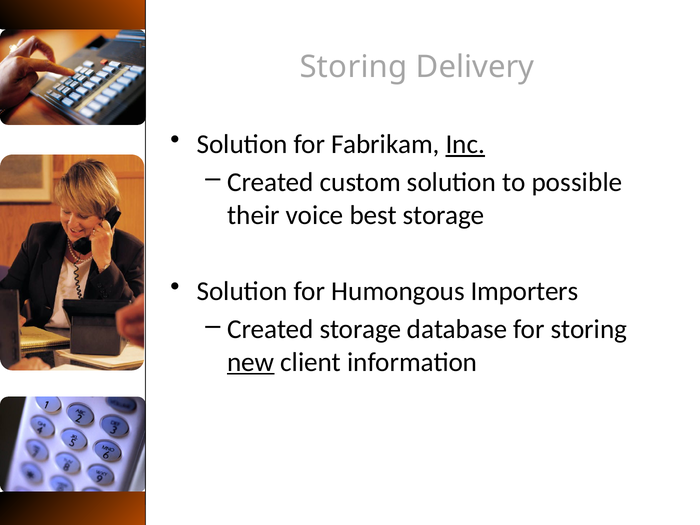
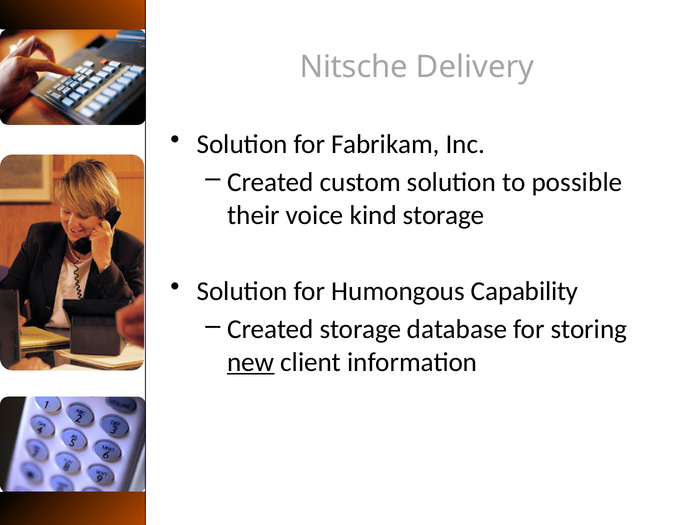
Storing: Storing -> Nitsche (354, 67)
Inc underline: present -> none (465, 144)
best: best -> kind (373, 215)
Importers: Importers -> Capability (525, 291)
